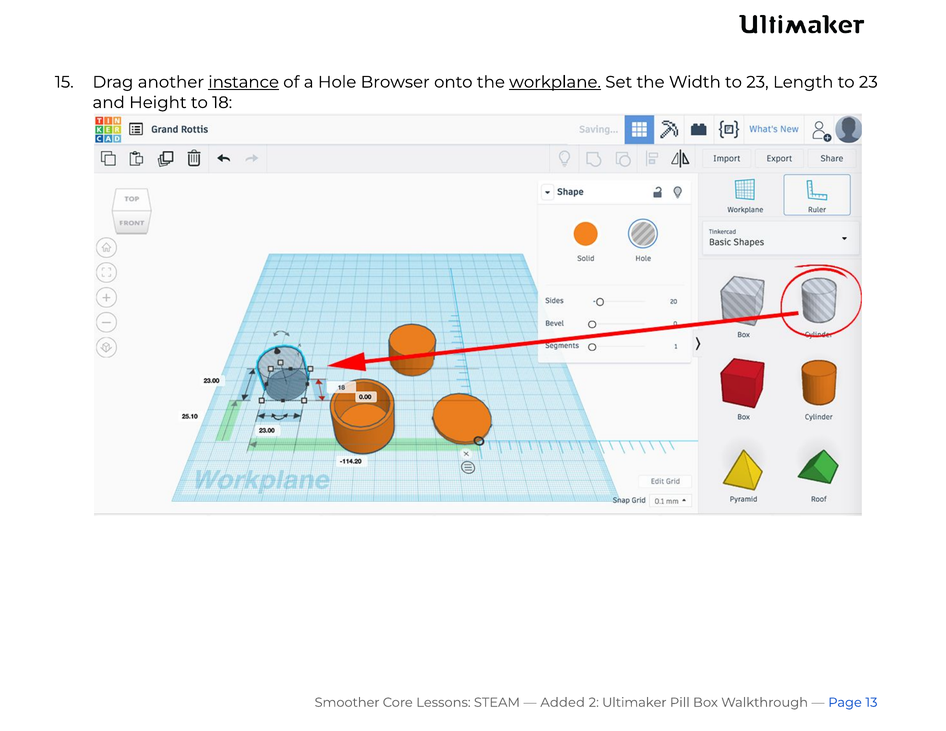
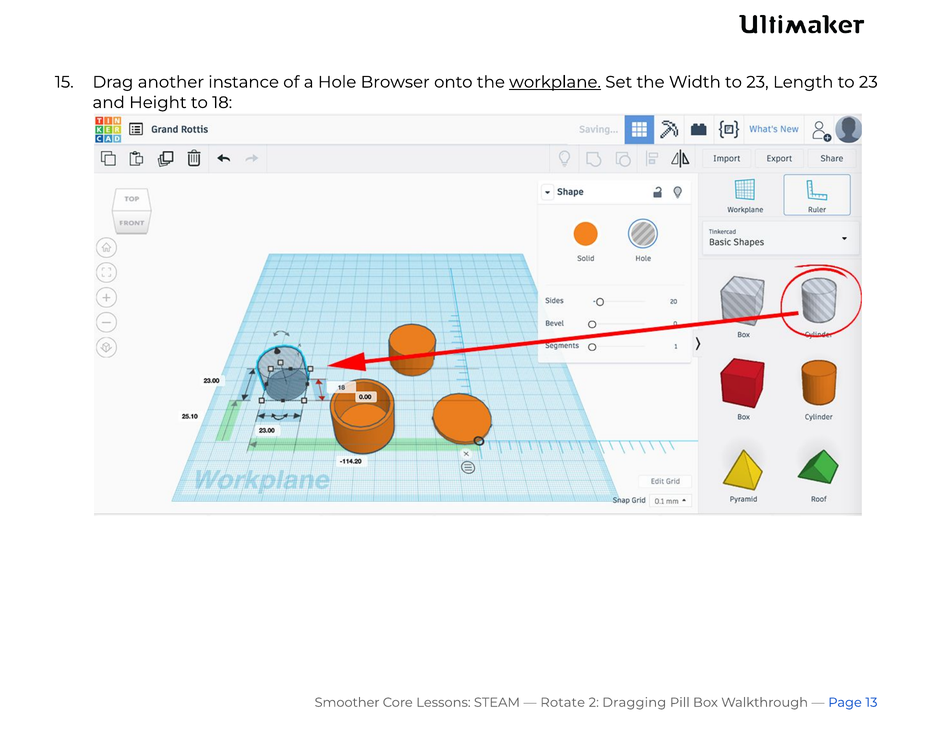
instance underline: present -> none (244, 82)
Added: Added -> Rotate (563, 702)
Ultimaker: Ultimaker -> Dragging (634, 702)
